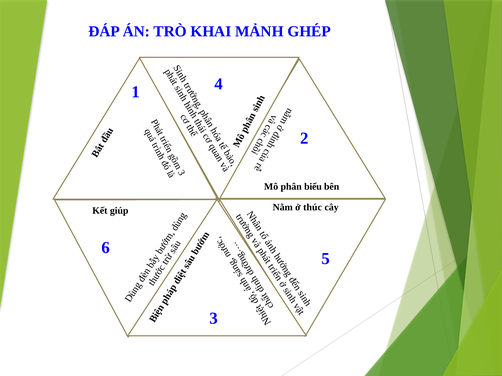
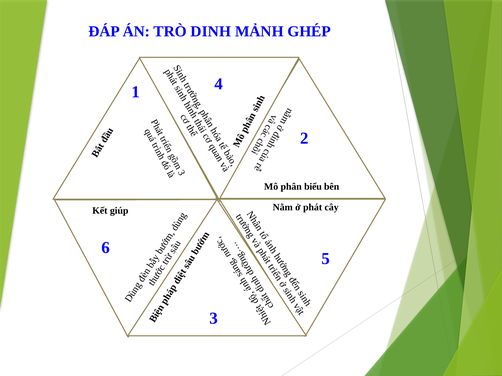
KHAI: KHAI -> DINH (211, 31)
thúc: thúc -> phát (313, 208)
